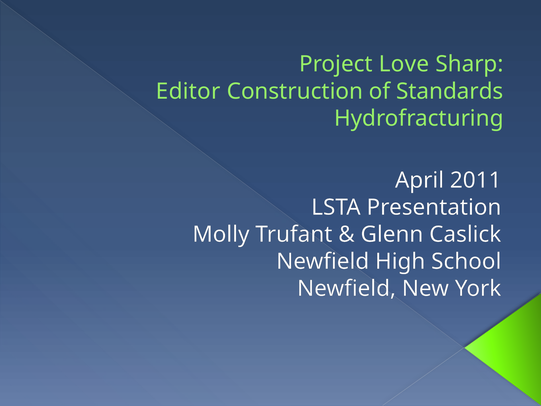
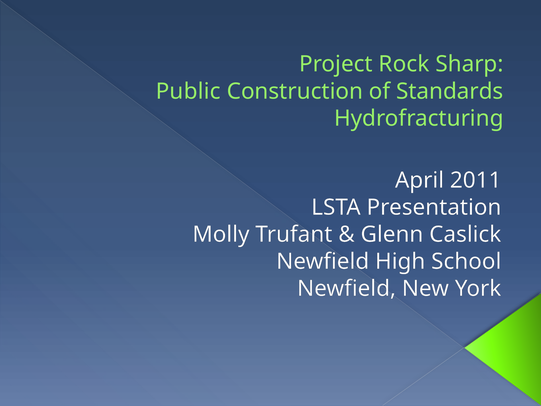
Love: Love -> Rock (404, 64)
Editor: Editor -> Public (188, 91)
